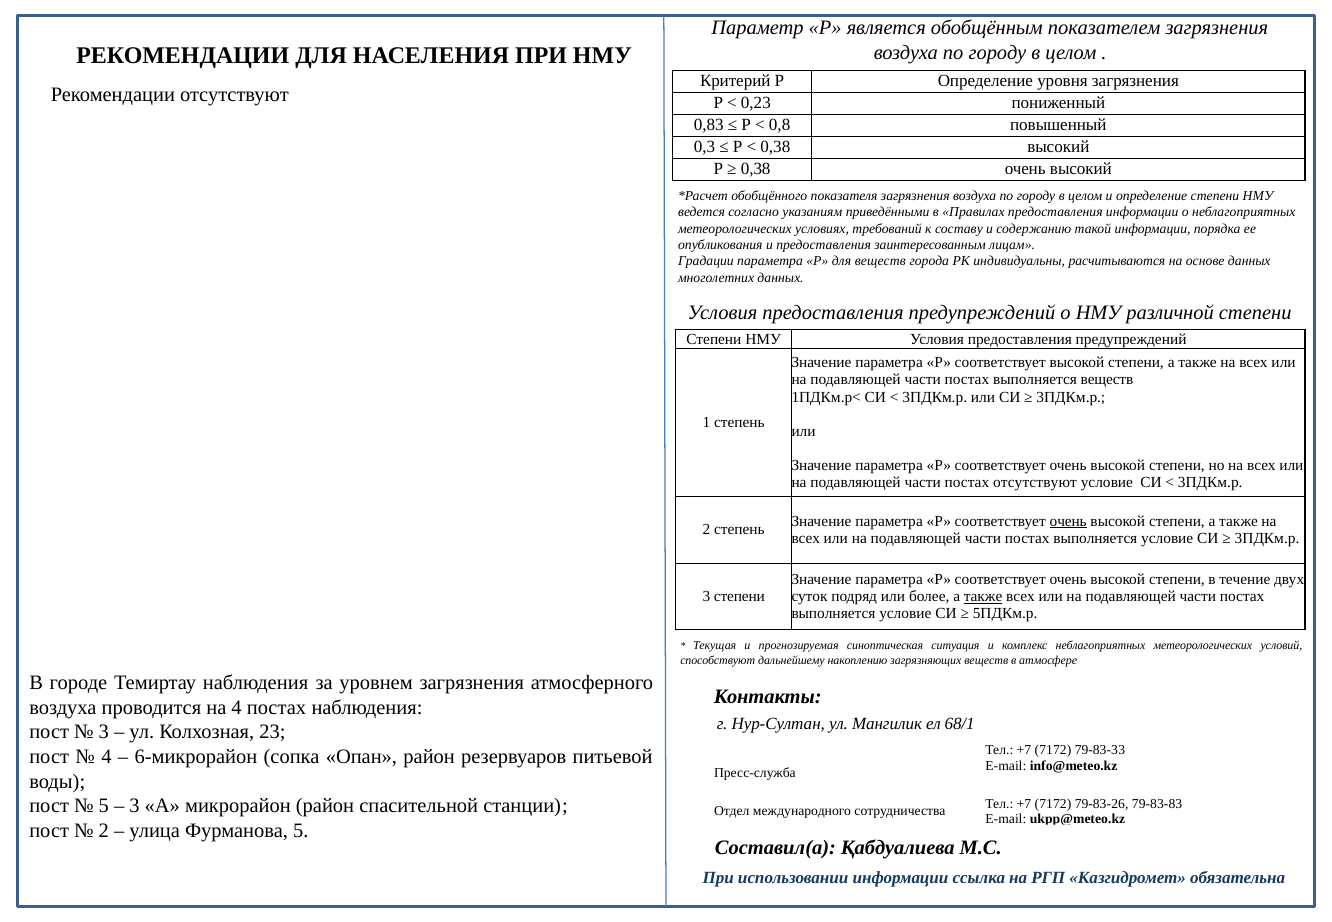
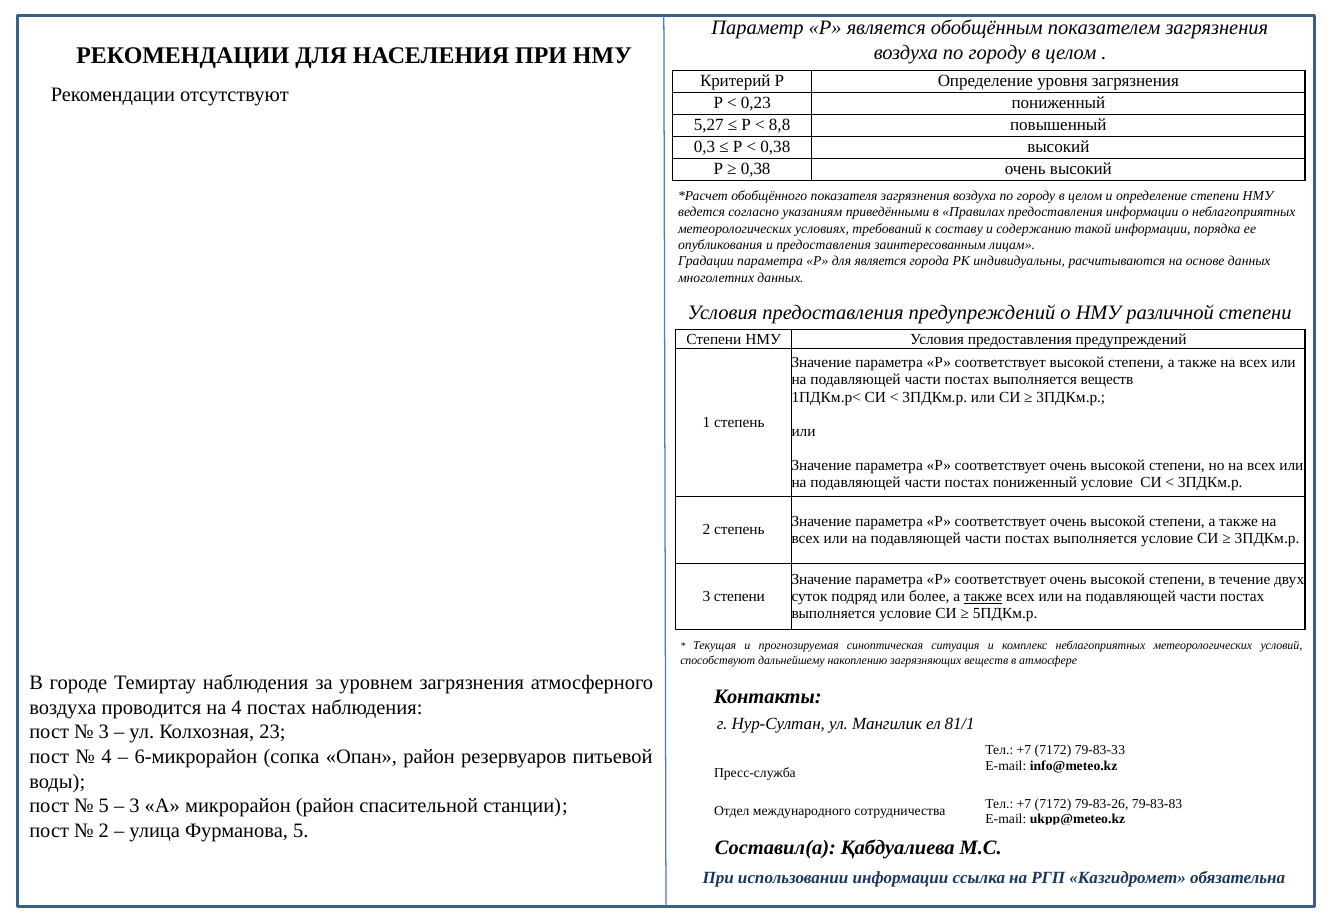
0,83: 0,83 -> 5,27 (709, 125)
0,8: 0,8 -> 8,8 (780, 125)
для веществ: веществ -> является (880, 261)
постах отсутствуют: отсутствуют -> пониженный (1035, 482)
очень underline: present -> none (1068, 521)
68/1: 68/1 -> 81/1 (960, 724)
